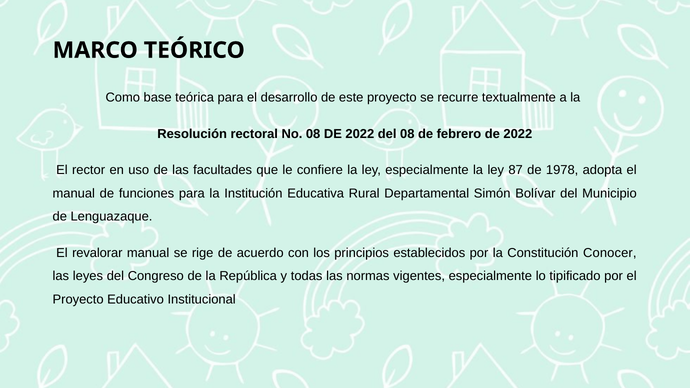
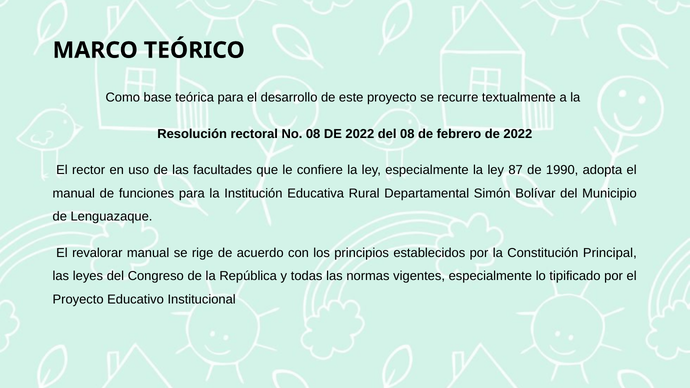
1978: 1978 -> 1990 (562, 170)
Conocer: Conocer -> Principal (610, 253)
